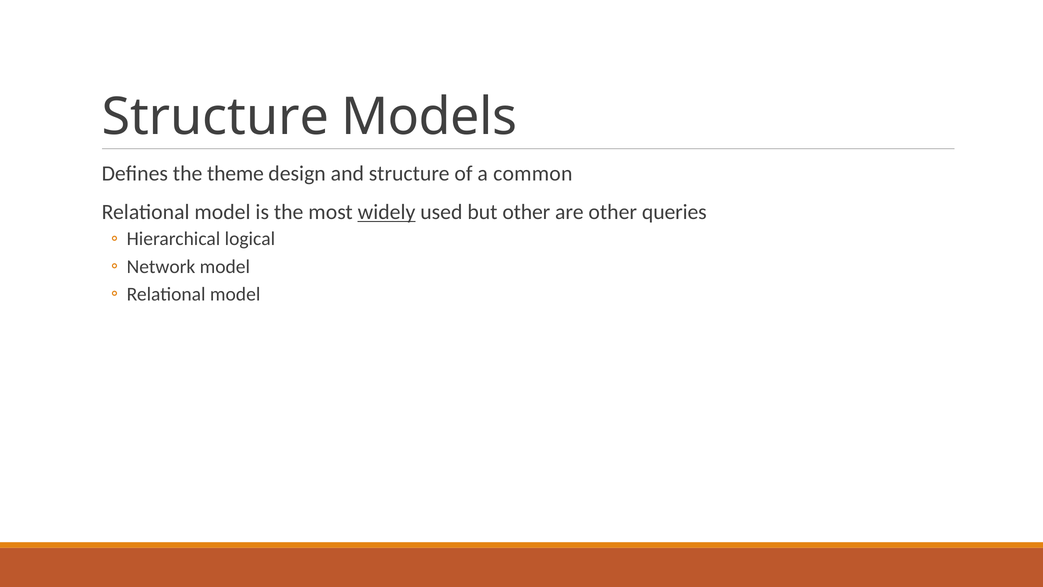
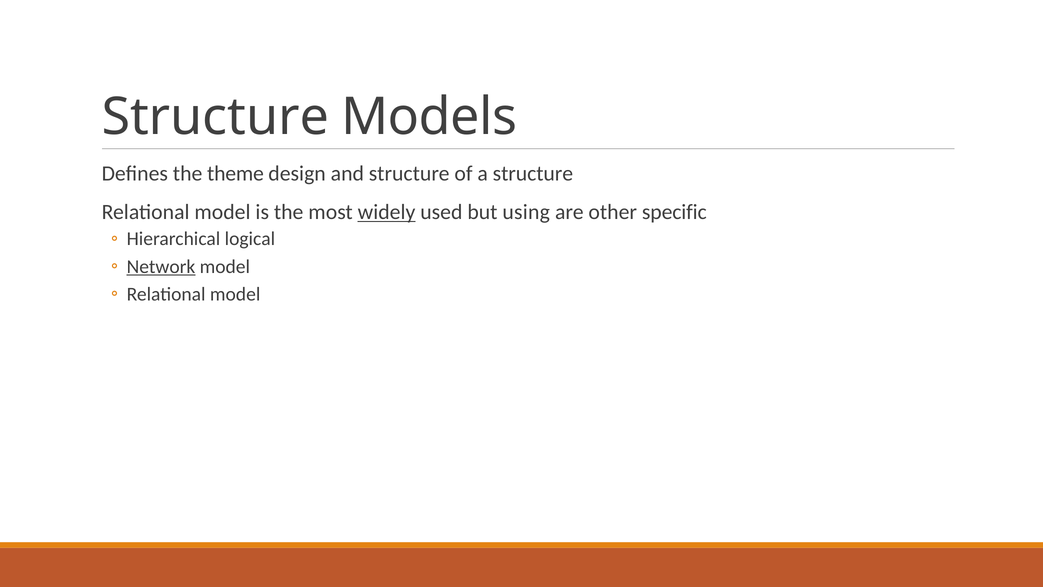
a common: common -> structure (533, 173)
but other: other -> using (526, 212)
queries: queries -> specific (674, 212)
Network underline: none -> present (161, 266)
